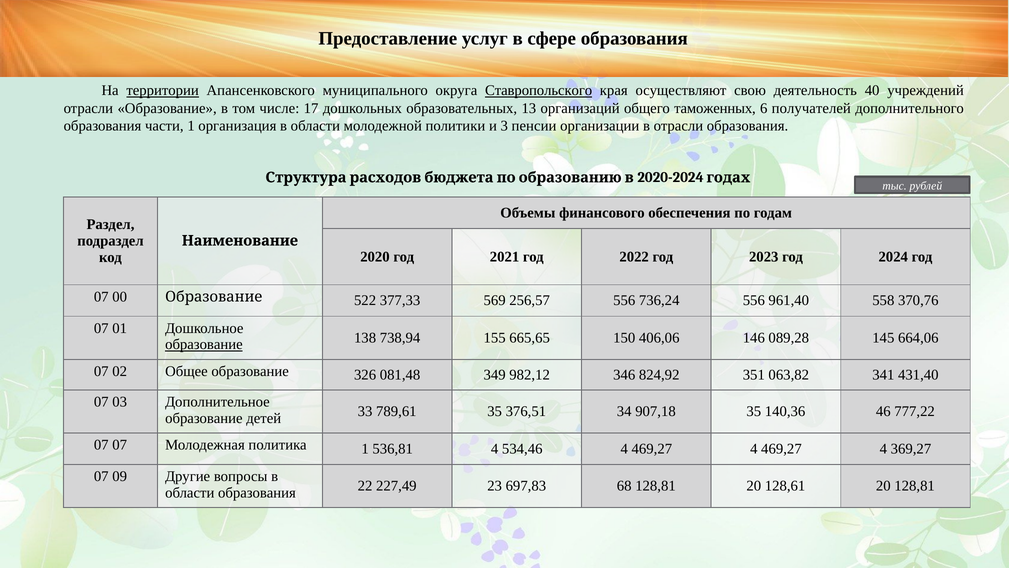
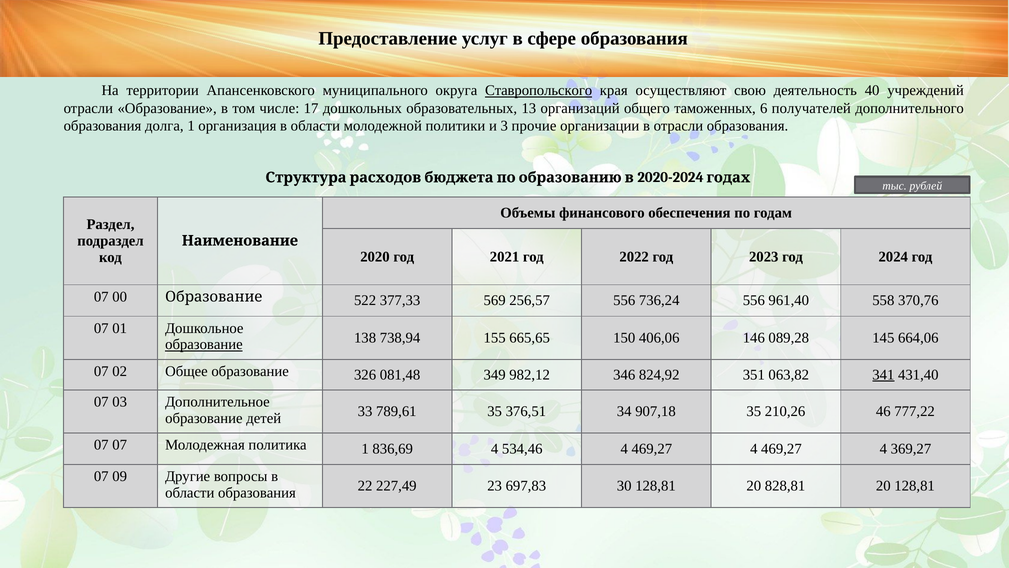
территории underline: present -> none (163, 90)
части: части -> долга (164, 126)
пенсии: пенсии -> прочие (534, 126)
341 underline: none -> present (883, 375)
140,36: 140,36 -> 210,26 (785, 411)
536,81: 536,81 -> 836,69 (393, 448)
68: 68 -> 30 (624, 486)
128,61: 128,61 -> 828,81 (785, 486)
